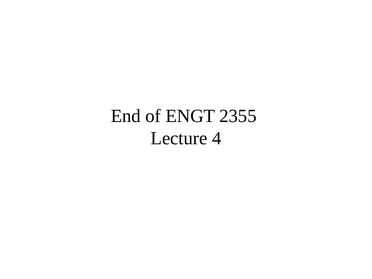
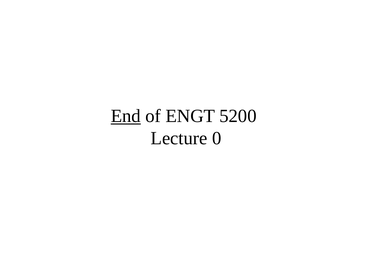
End underline: none -> present (126, 116)
2355: 2355 -> 5200 (238, 116)
4: 4 -> 0 (217, 138)
